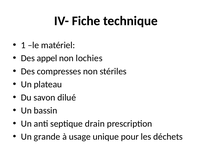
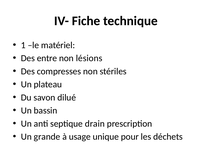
appel: appel -> entre (47, 58)
lochies: lochies -> lésions (89, 58)
